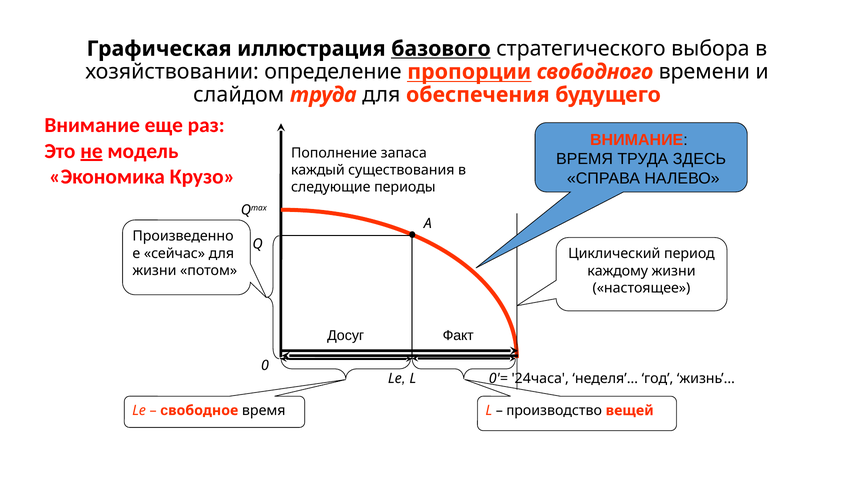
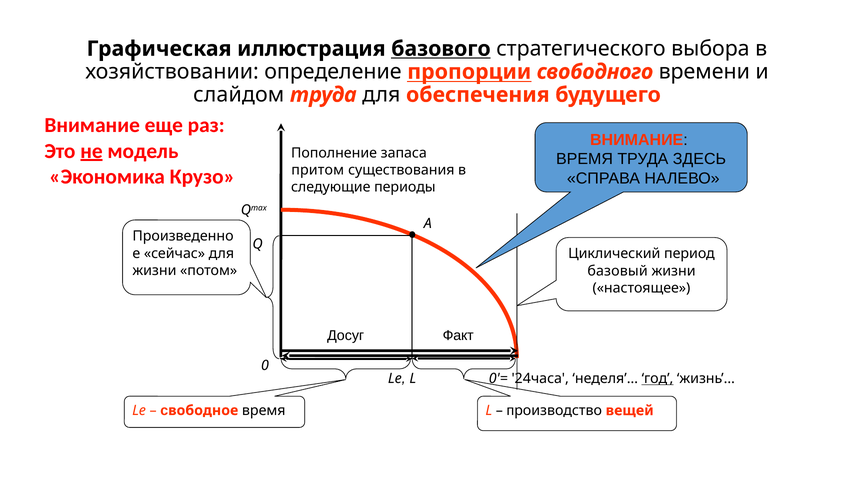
каждый: каждый -> притом (318, 170)
каждому: каждому -> базовый (618, 271)
год underline: none -> present (658, 379)
